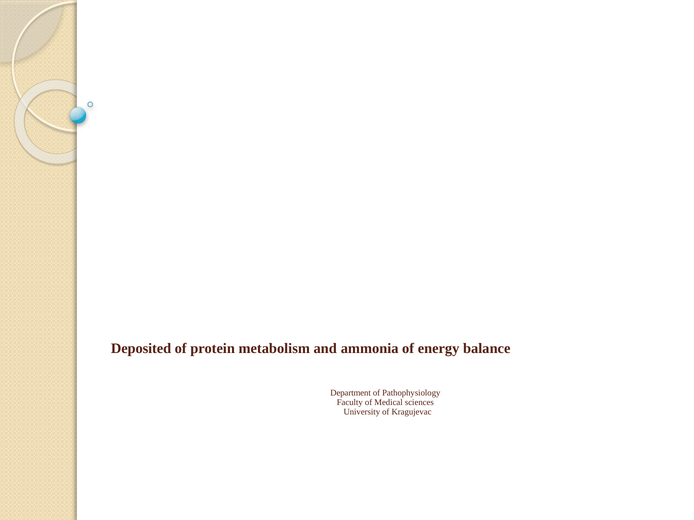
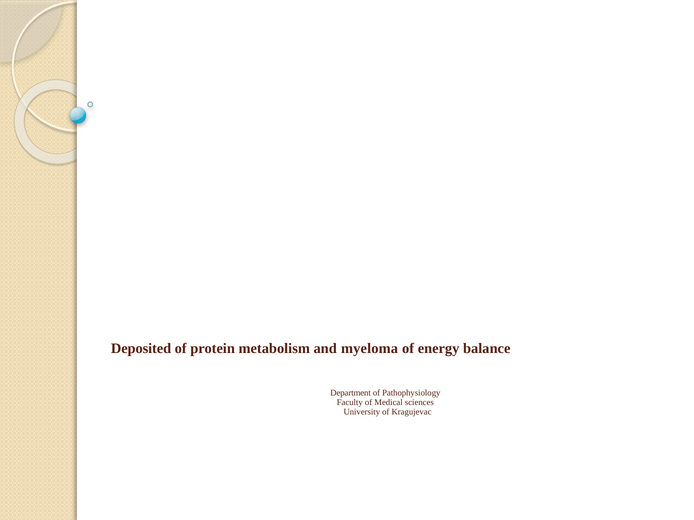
ammonia: ammonia -> myeloma (370, 349)
